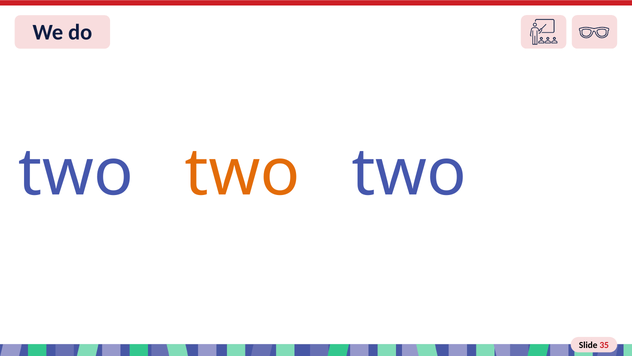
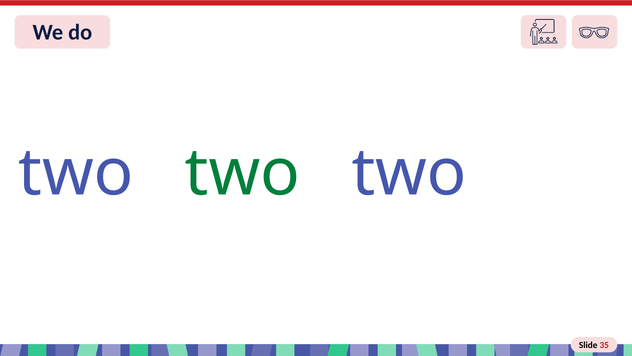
two colour: orange -> green (243, 173)
